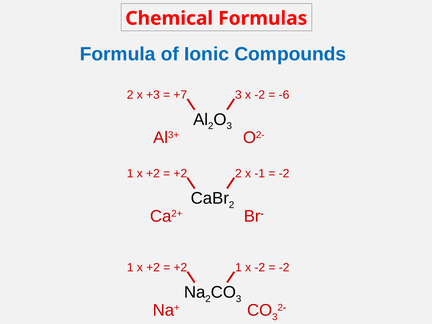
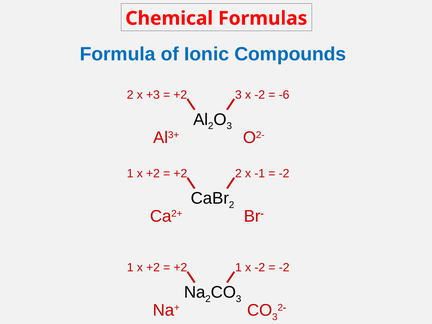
+7: +7 -> +2 (180, 95)
